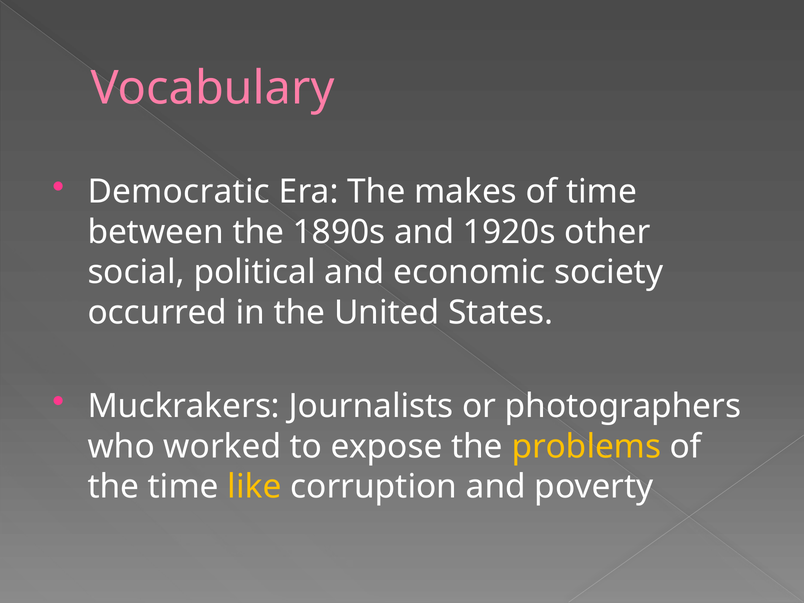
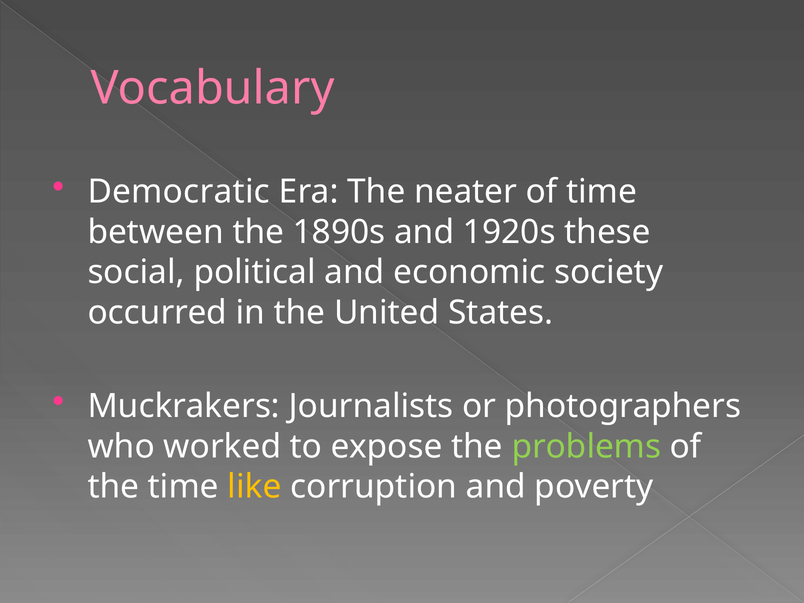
makes: makes -> neater (466, 192)
other: other -> these (608, 232)
problems colour: yellow -> light green (586, 447)
